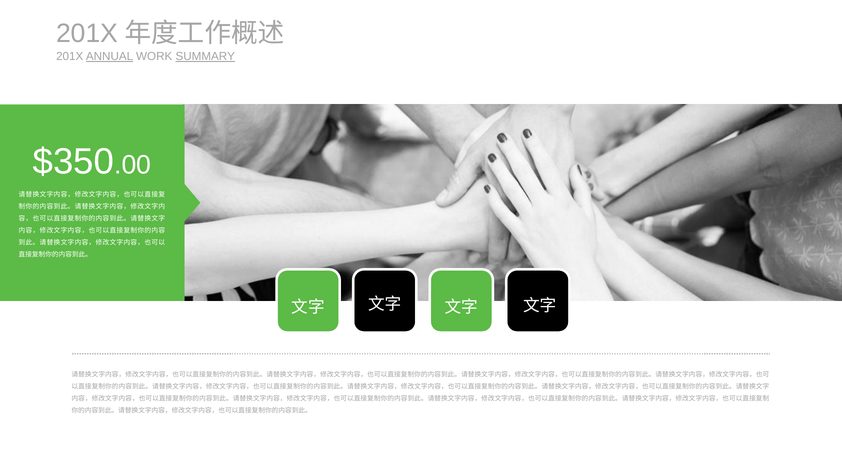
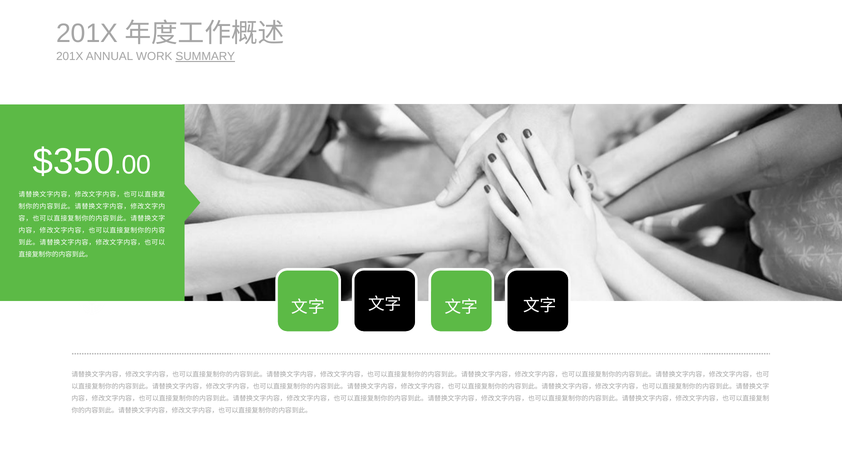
ANNUAL underline: present -> none (110, 57)
